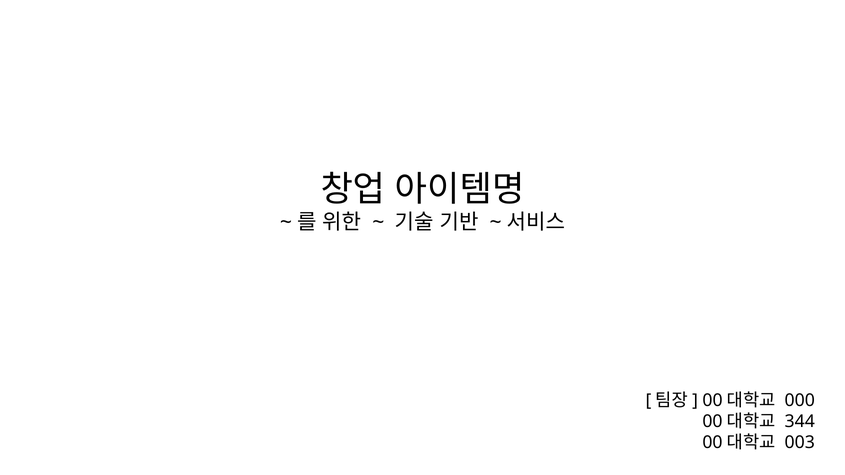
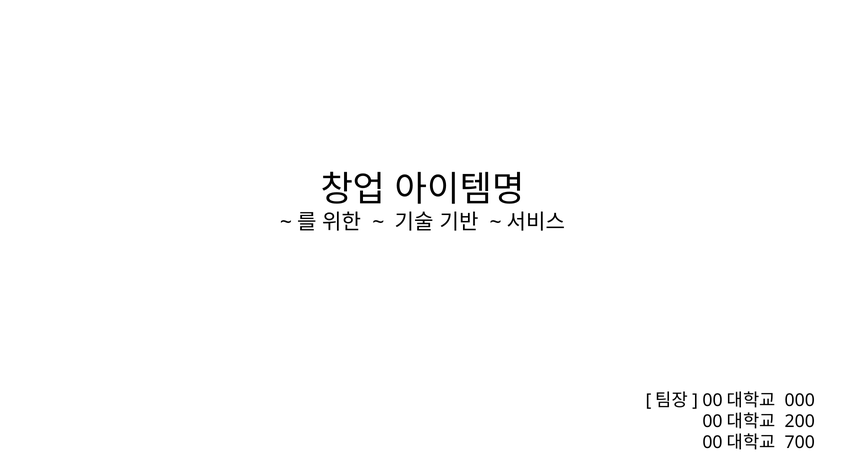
344: 344 -> 200 (800, 422)
003: 003 -> 700 (800, 443)
